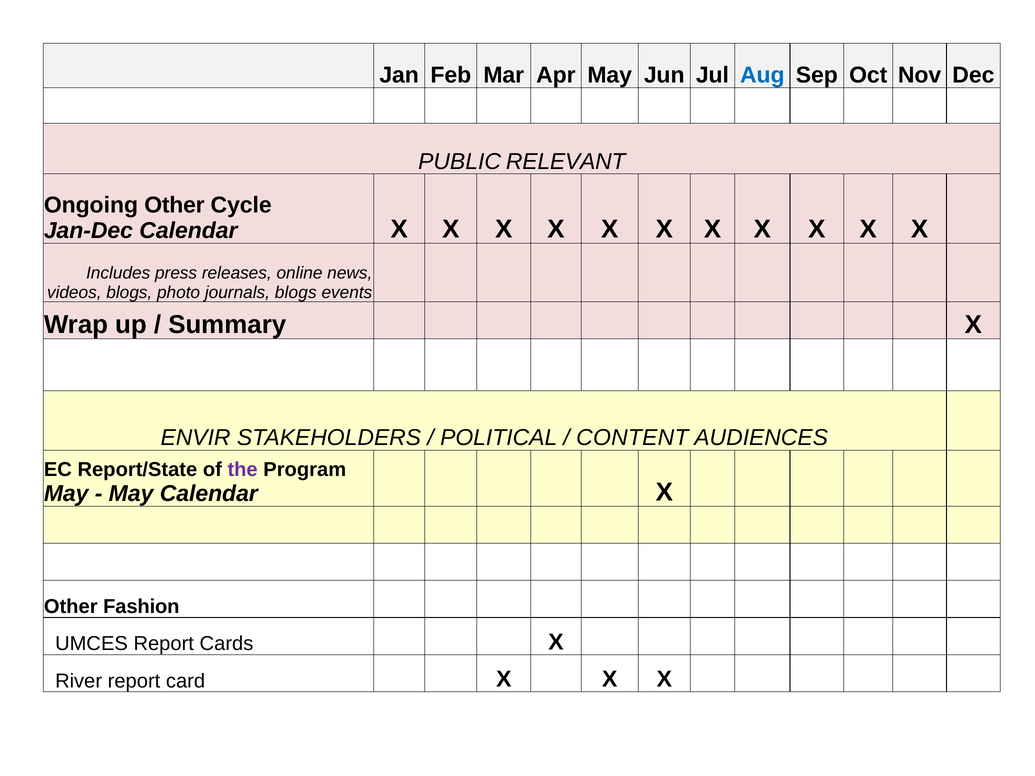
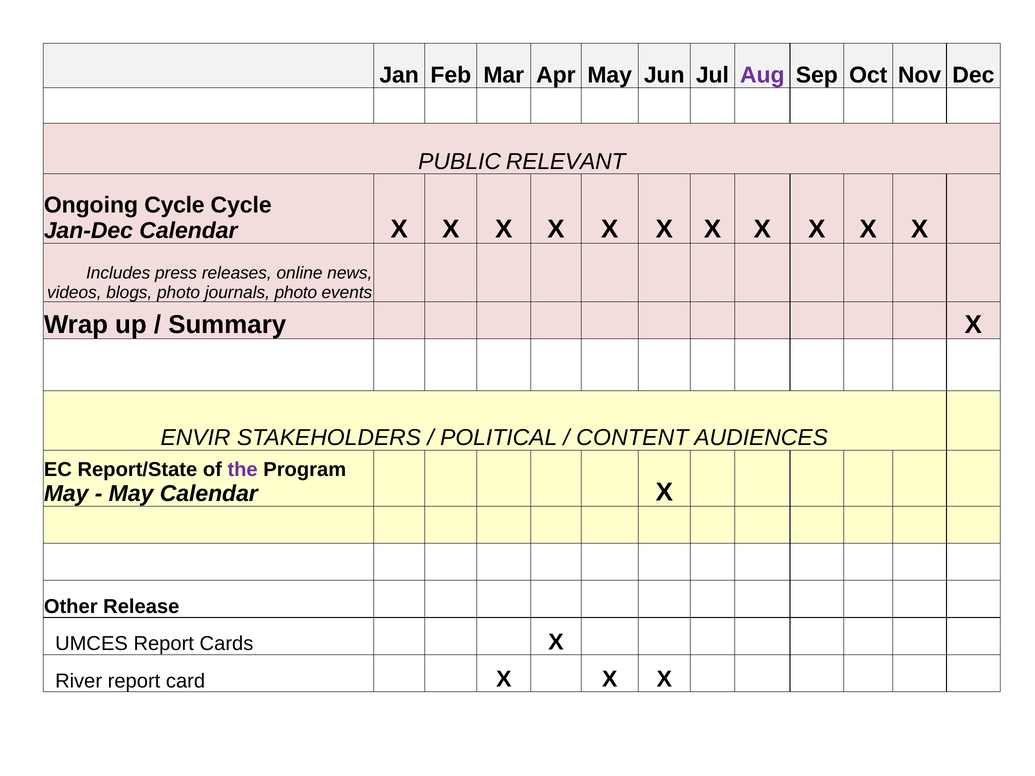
Aug colour: blue -> purple (762, 75)
Ongoing Other: Other -> Cycle (174, 205)
journals blogs: blogs -> photo (296, 292)
Fashion: Fashion -> Release (141, 607)
